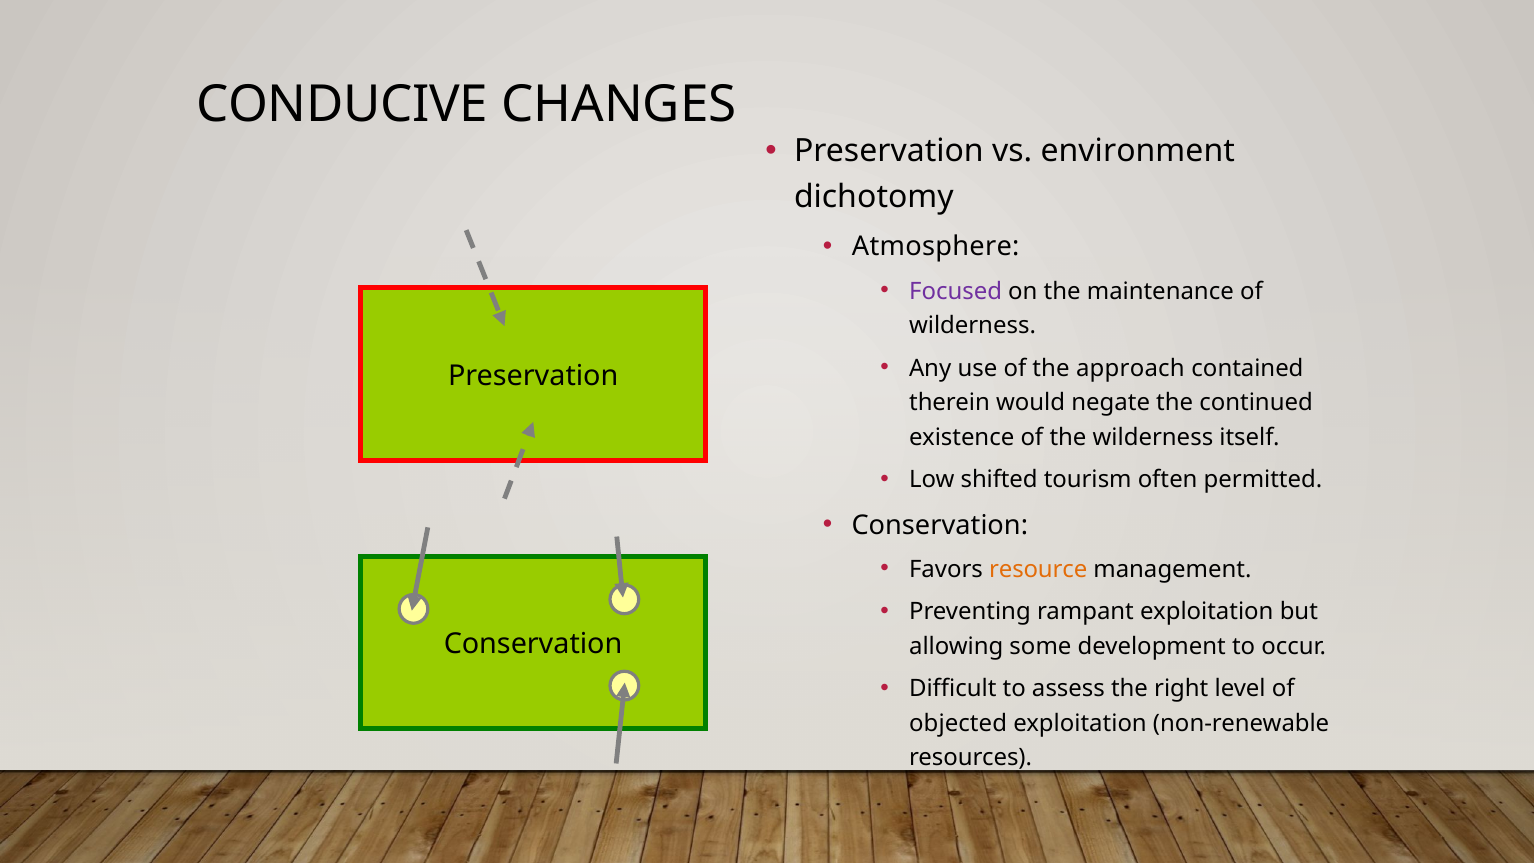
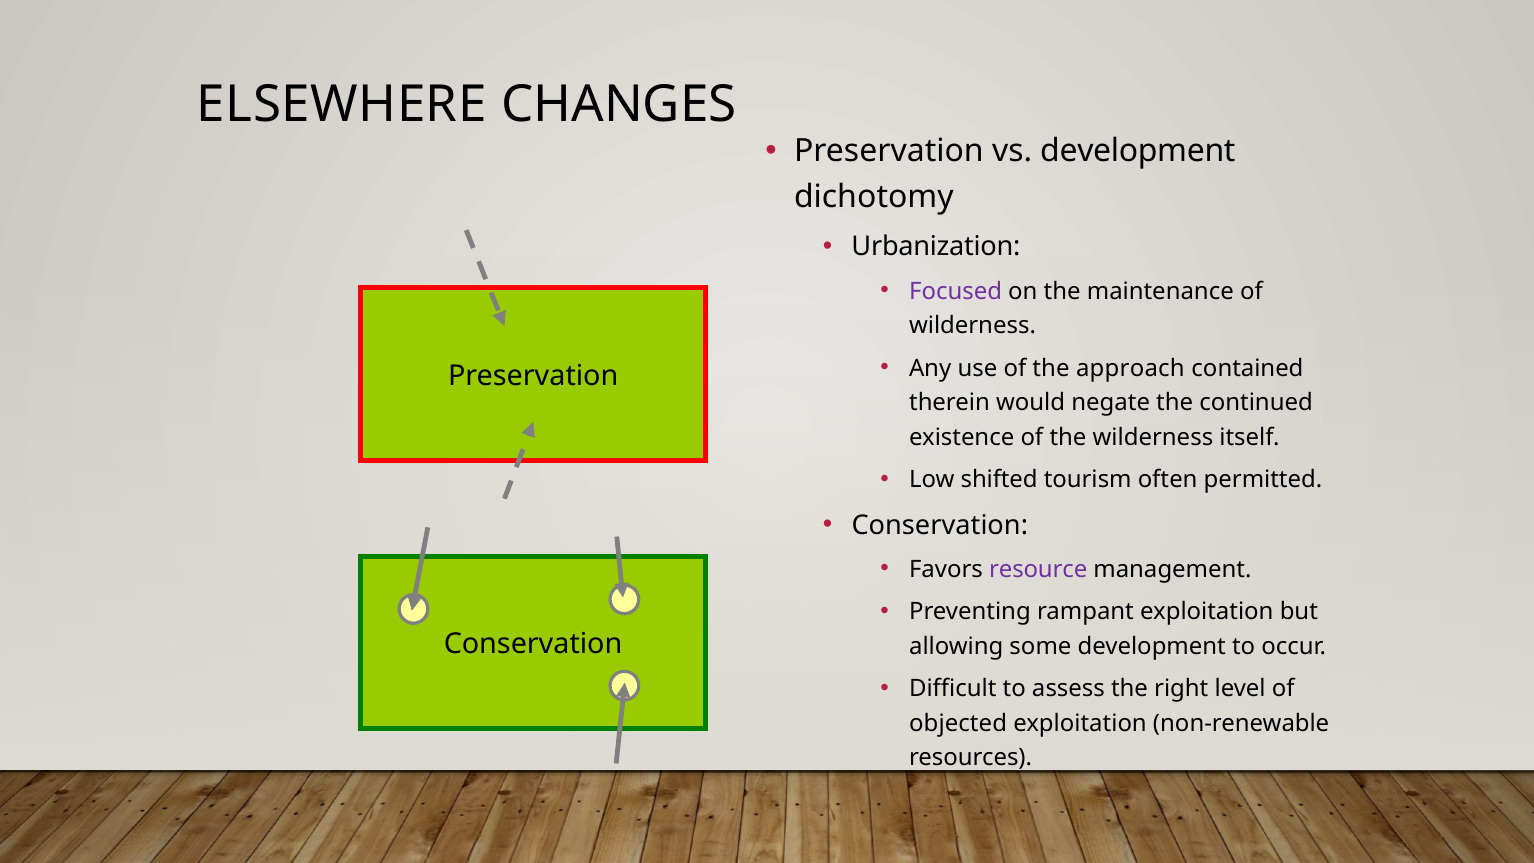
CONDUCIVE: CONDUCIVE -> ELSEWHERE (342, 105)
vs environment: environment -> development (1138, 151)
Atmosphere: Atmosphere -> Urbanization (936, 247)
resource colour: orange -> purple (1038, 569)
